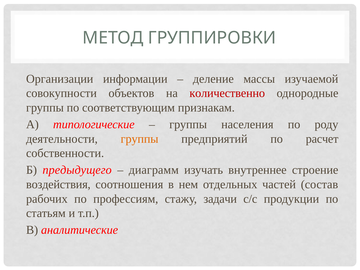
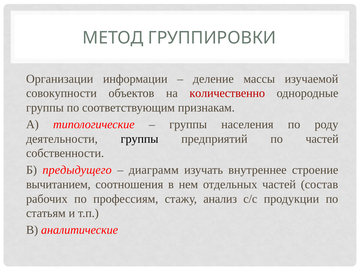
группы colour: orange -> black (140, 139)
по расчет: расчет -> частей (322, 139)
воздействия: воздействия -> вычитанием (58, 184)
задачи: задачи -> анализ (220, 199)
